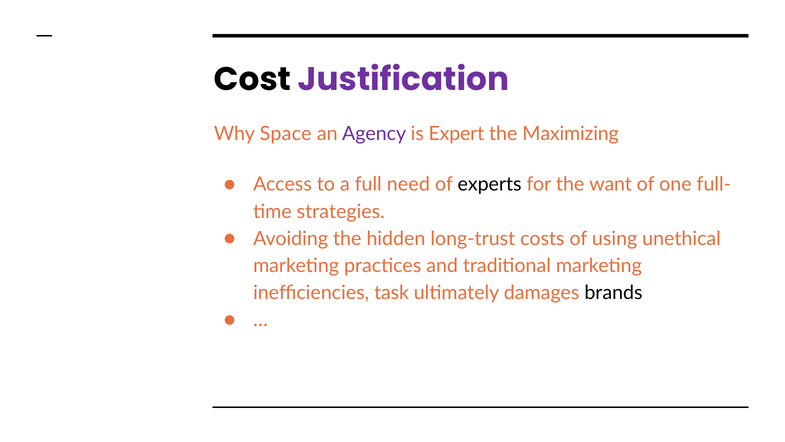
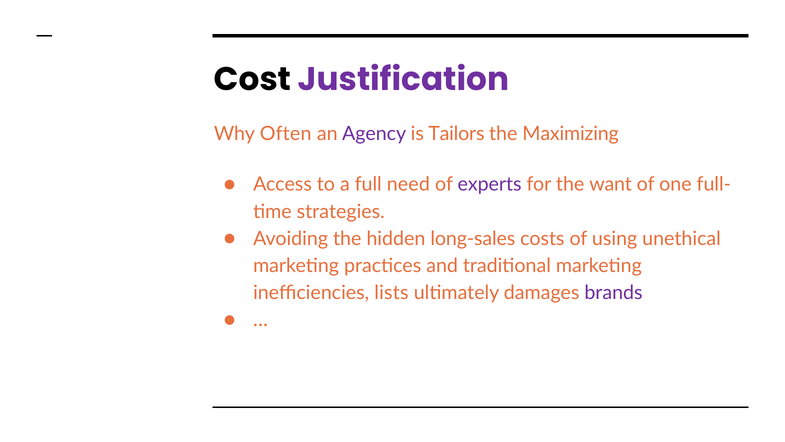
Space: Space -> Often (286, 134)
Expert: Expert -> Tailors (456, 134)
experts colour: black -> purple (490, 184)
long-trust: long-trust -> long-sales (473, 238)
task: task -> lists (391, 293)
brands colour: black -> purple (613, 293)
